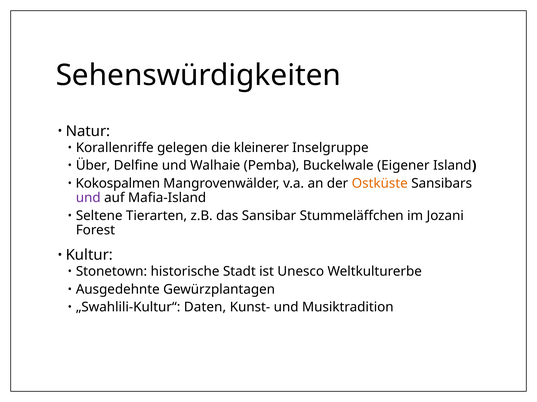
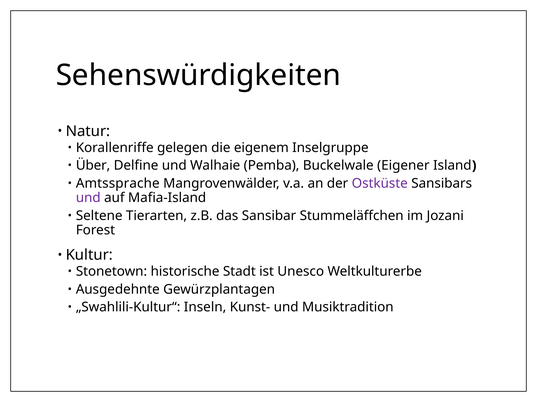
kleinerer: kleinerer -> eigenem (261, 148)
Kokospalmen: Kokospalmen -> Amtssprache (118, 184)
Ostküste colour: orange -> purple (380, 184)
Daten: Daten -> Inseln (205, 308)
